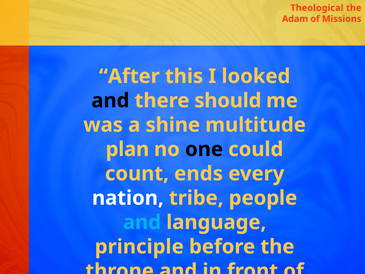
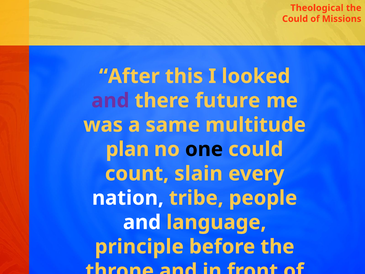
Adam: Adam -> Could (295, 19)
and colour: black -> purple (110, 101)
should: should -> future (228, 101)
shine: shine -> same (173, 125)
ends: ends -> slain (199, 174)
and colour: light blue -> white (142, 222)
